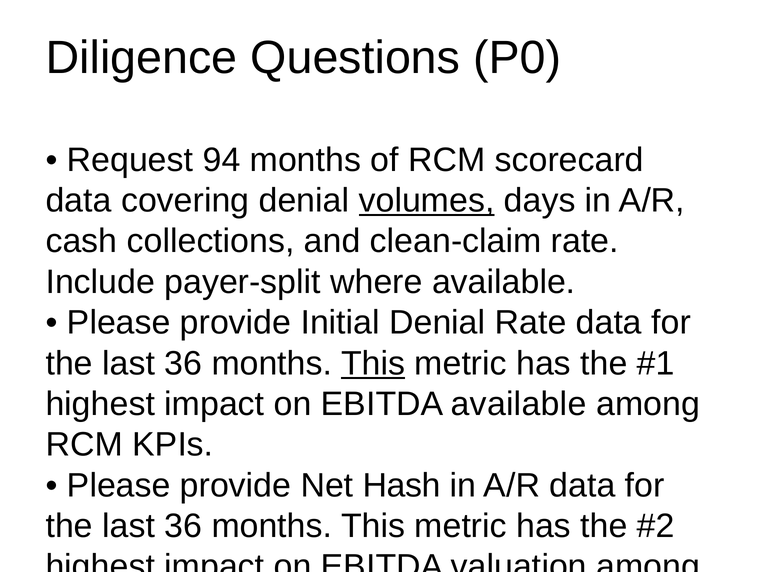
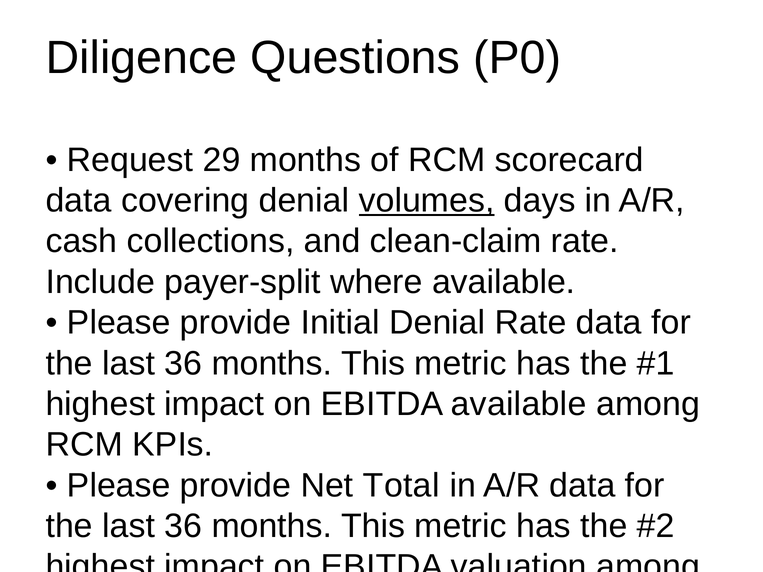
94: 94 -> 29 (221, 160)
This underline: present -> none (373, 364)
Hash: Hash -> Total (401, 486)
